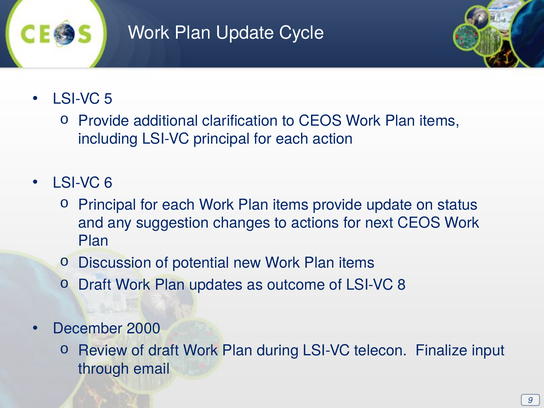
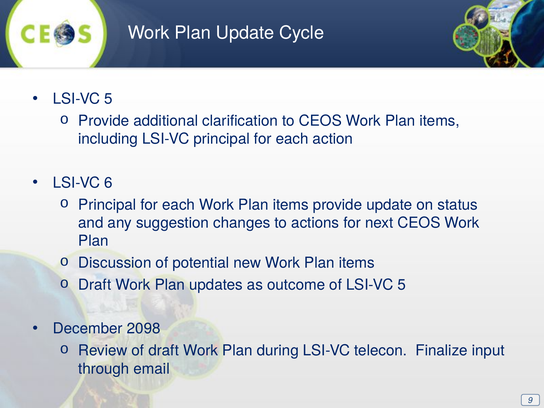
of LSI-VC 8: 8 -> 5 (402, 285)
2000: 2000 -> 2098 (144, 329)
